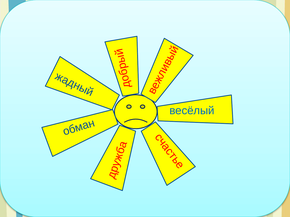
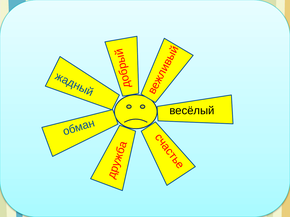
весёлый colour: blue -> black (192, 111)
